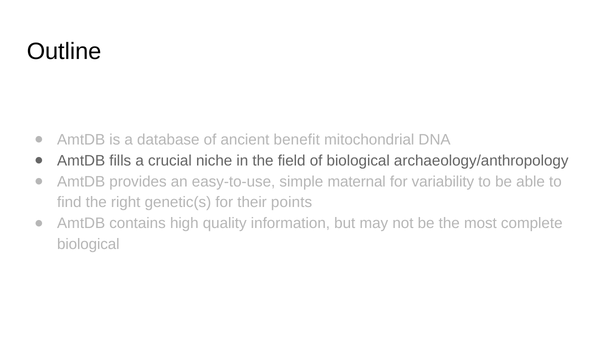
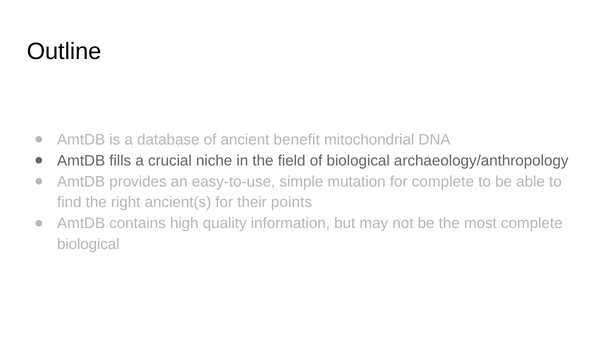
maternal: maternal -> mutation (357, 182)
for variability: variability -> complete (443, 182)
genetic(s: genetic(s -> ancient(s (178, 203)
